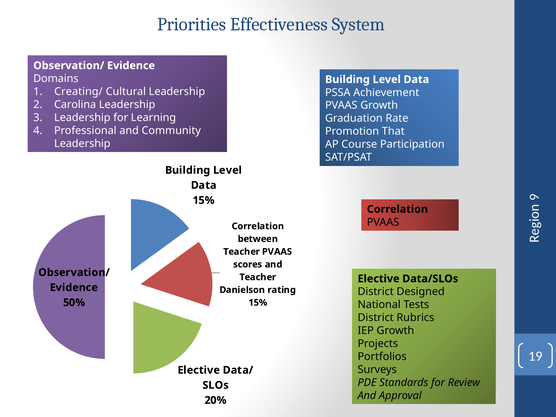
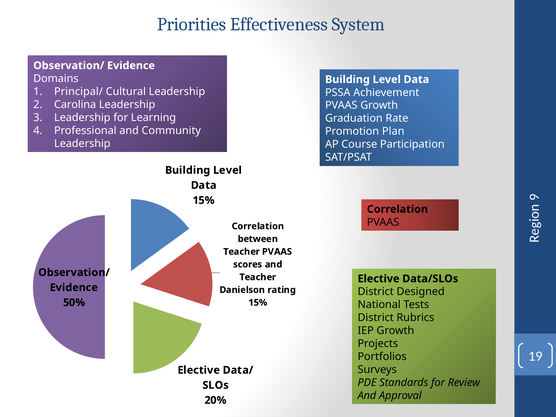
Creating/: Creating/ -> Principal/ (78, 92)
That: That -> Plan (393, 131)
